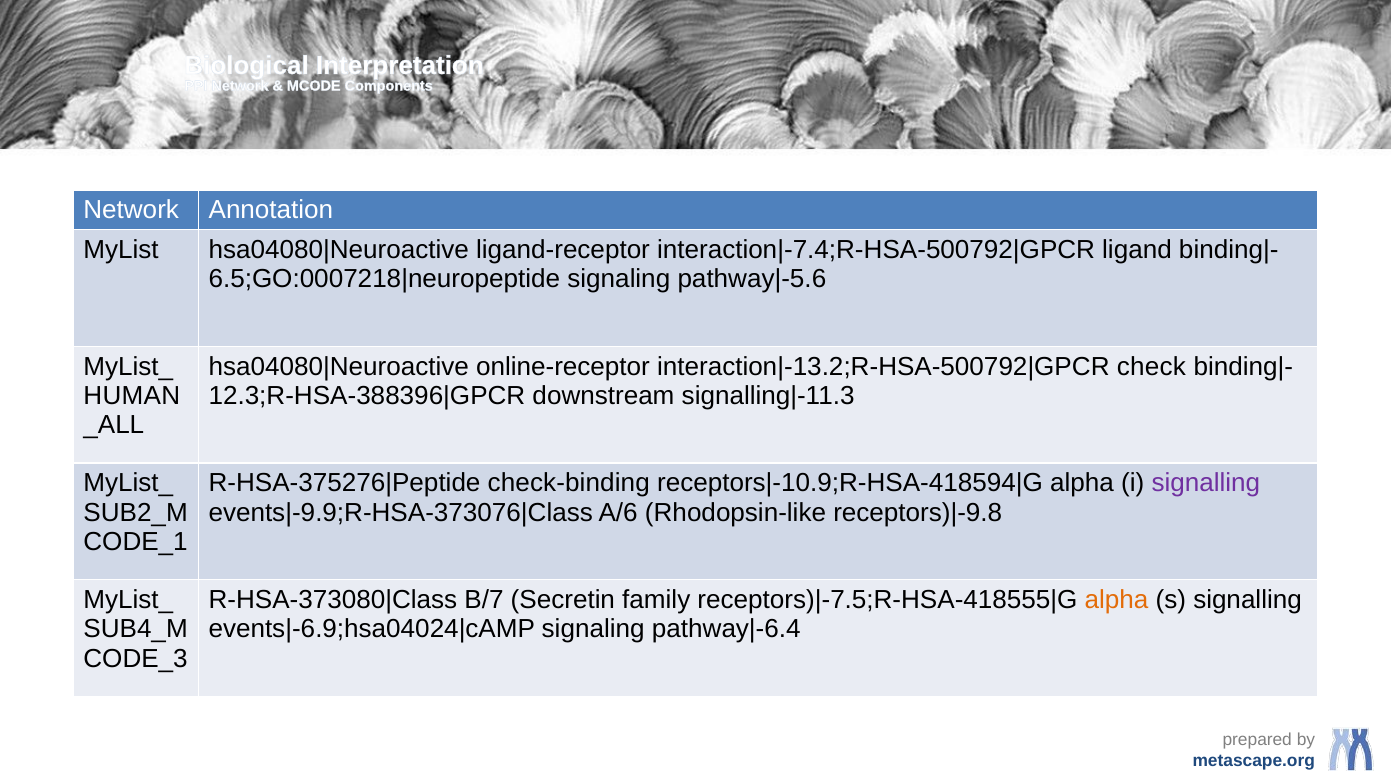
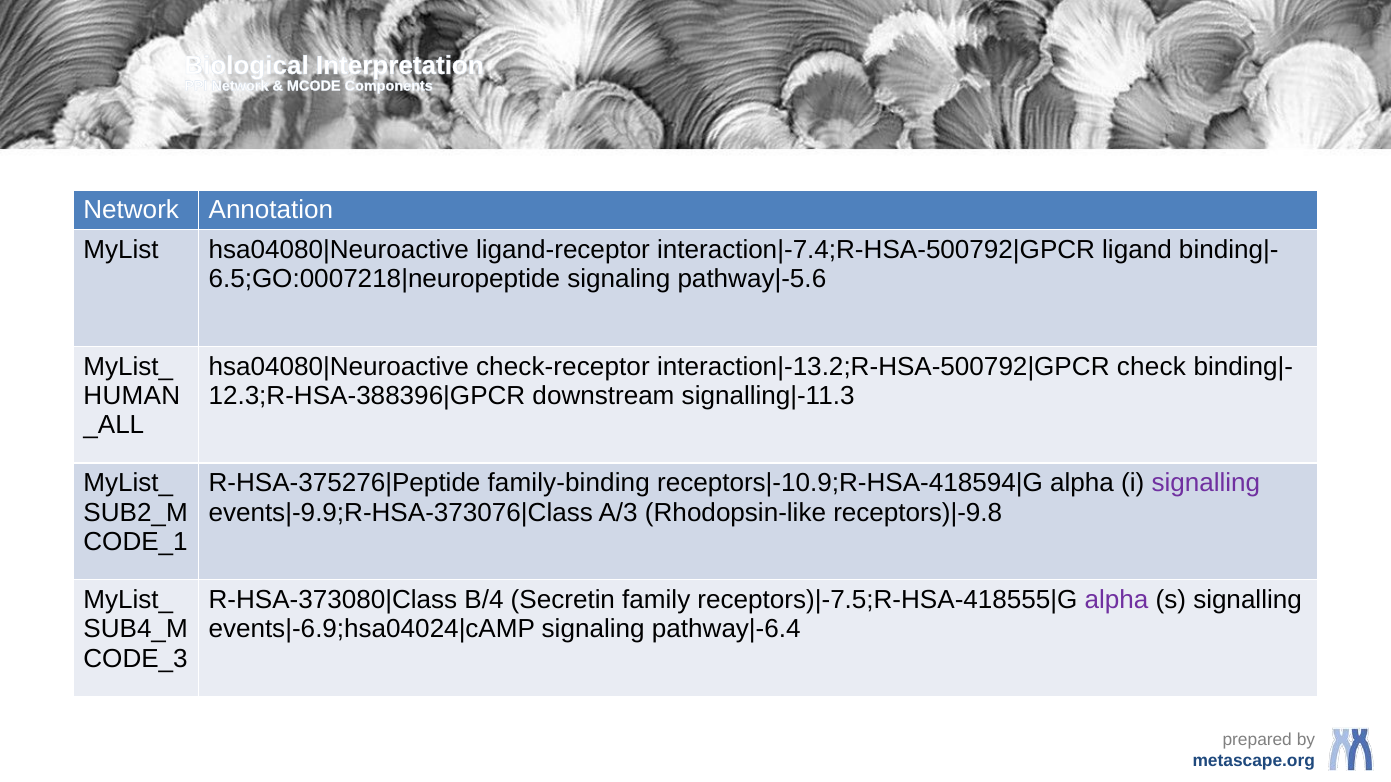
online-receptor: online-receptor -> check-receptor (563, 367)
check-binding: check-binding -> family-binding (569, 484)
A/6: A/6 -> A/3 (618, 513)
B/7: B/7 -> B/4 (484, 600)
alpha colour: orange -> purple (1116, 600)
